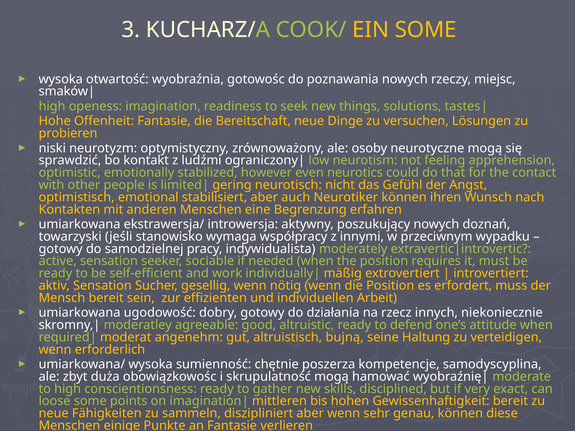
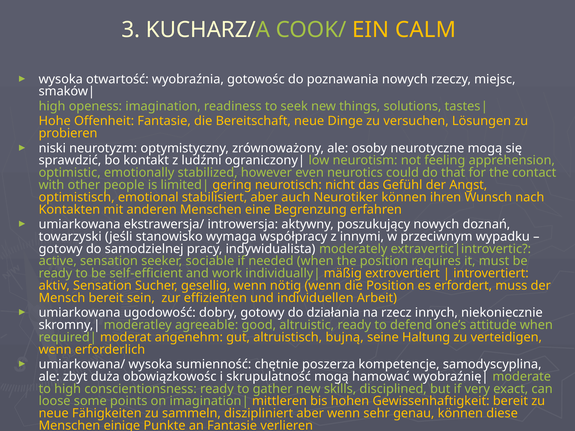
EIN SOME: SOME -> CALM (426, 30)
